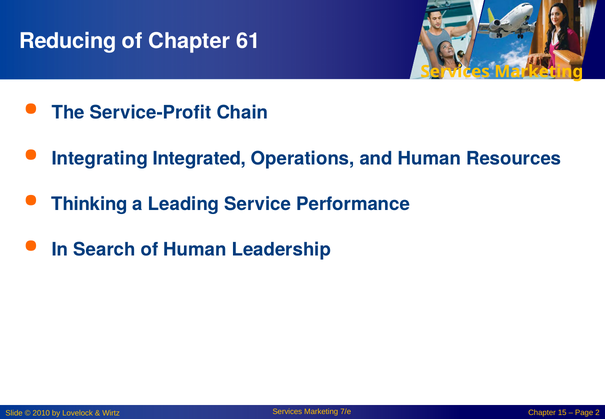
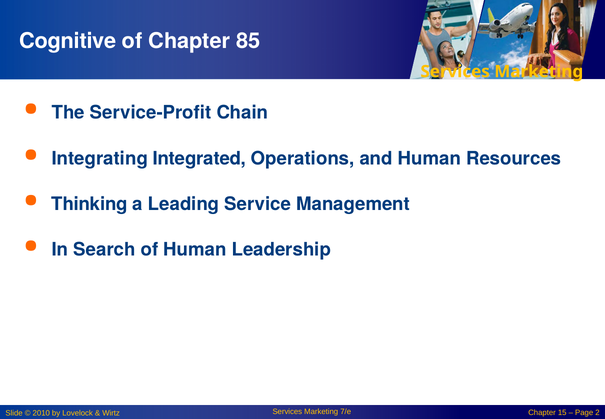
Reducing: Reducing -> Cognitive (68, 41)
61: 61 -> 85 (248, 41)
Performance: Performance -> Management (353, 204)
